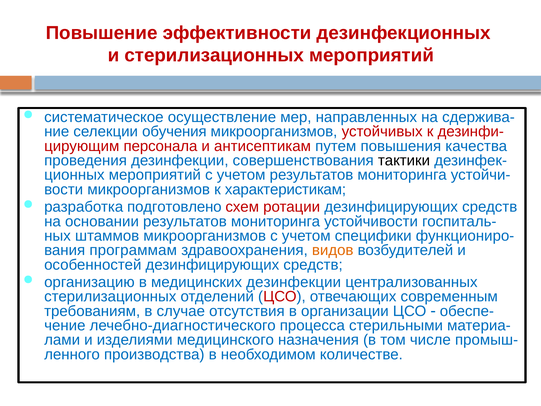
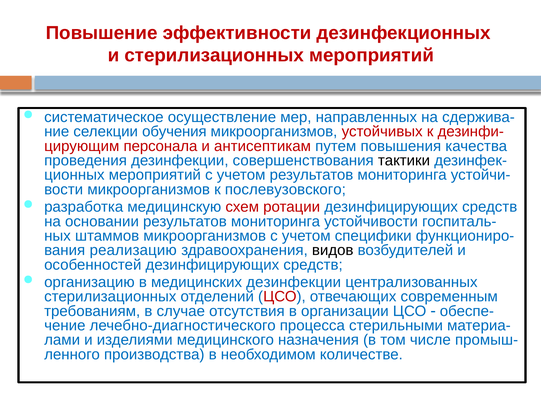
характеристикам: характеристикам -> послевузовского (285, 189)
подготовлено: подготовлено -> медицинскую (174, 207)
программам: программам -> реализацию (133, 250)
видов colour: orange -> black (333, 250)
